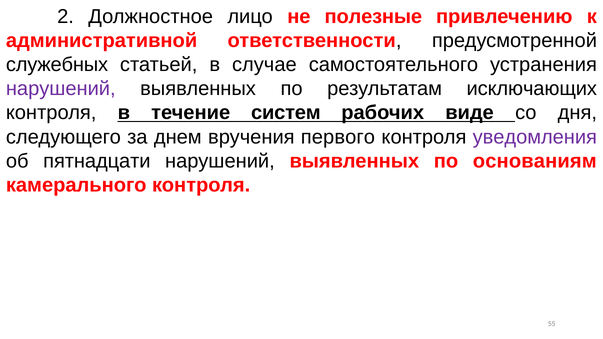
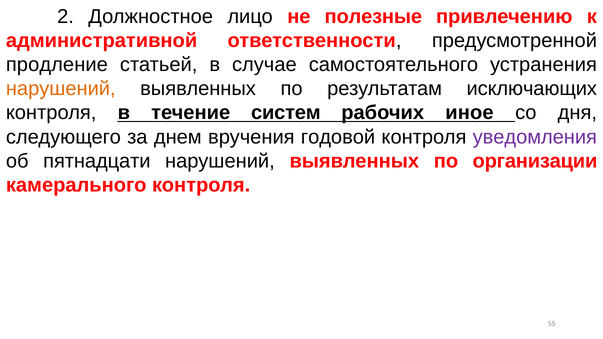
служебных: служебных -> продление (57, 65)
нарушений colour: purple -> orange (61, 89)
виде: виде -> иное (469, 113)
первого: первого -> годовой (338, 137)
основаниям: основаниям -> организации (535, 161)
